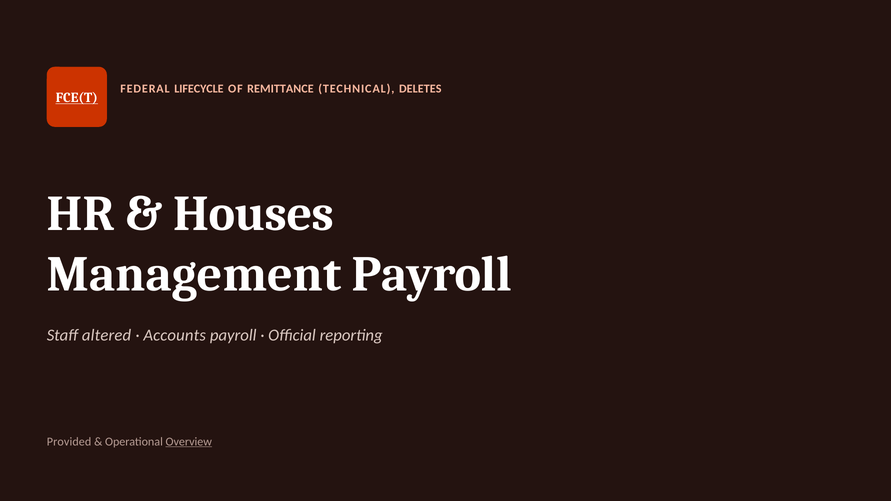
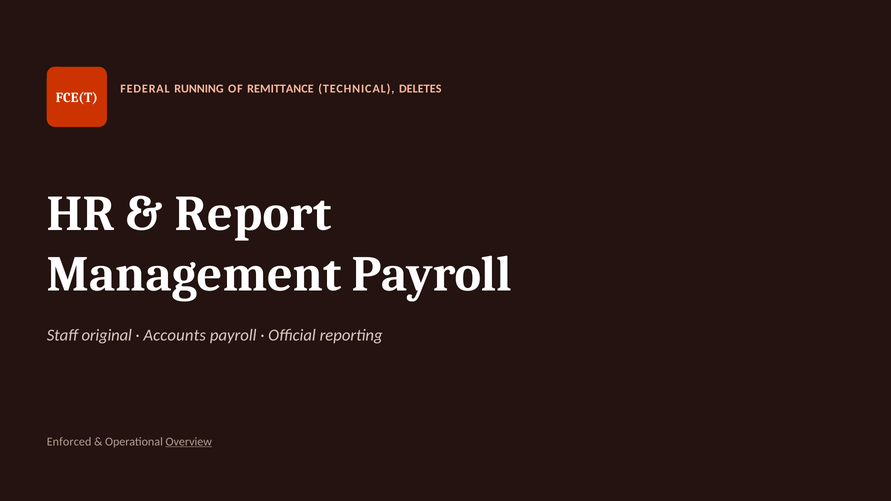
LIFECYCLE: LIFECYCLE -> RUNNING (199, 89)
FCE(T underline: present -> none (77, 98)
Houses: Houses -> Report (253, 214)
altered: altered -> original (107, 335)
Provided: Provided -> Enforced (69, 442)
